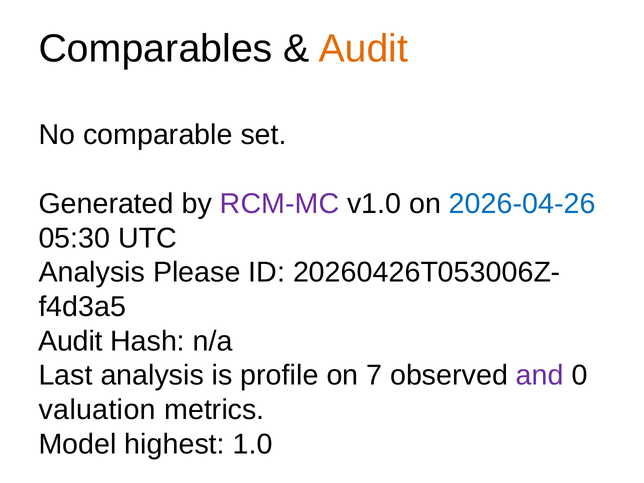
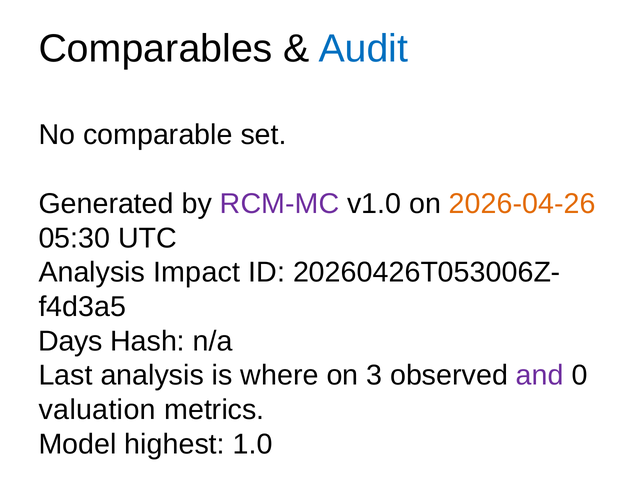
Audit colour: orange -> blue (363, 49)
2026-04-26 colour: blue -> orange (522, 204)
Please: Please -> Impact (197, 272)
Audit: Audit -> Days (70, 341)
profile: profile -> where (279, 376)
7: 7 -> 3 (374, 376)
